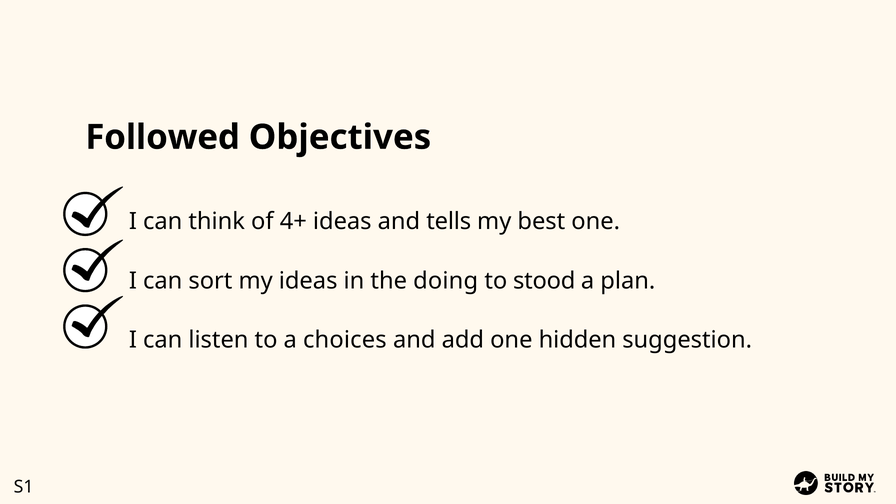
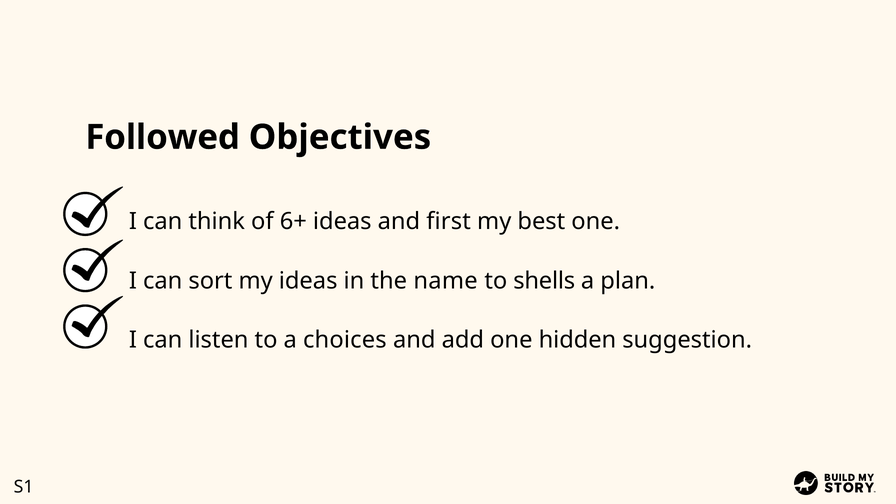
4+: 4+ -> 6+ (293, 221)
tells: tells -> first (449, 221)
doing: doing -> name (446, 281)
stood: stood -> shells (544, 281)
